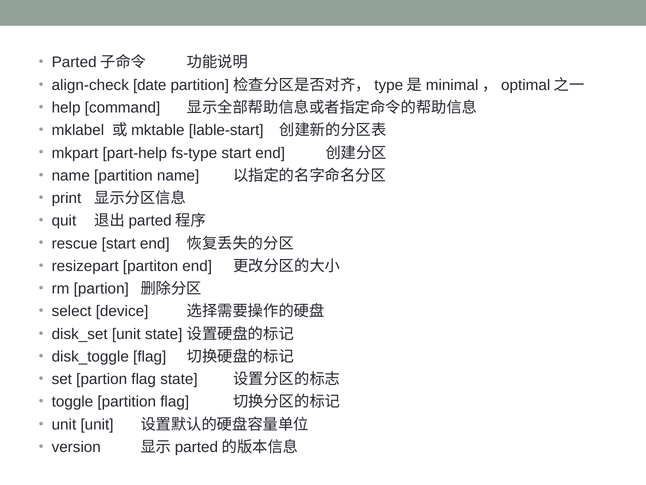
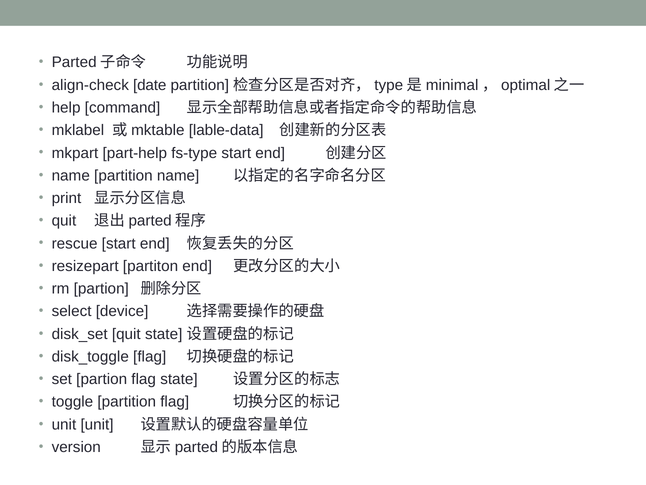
lable-start: lable-start -> lable-data (226, 130)
disk_set unit: unit -> quit (126, 334)
